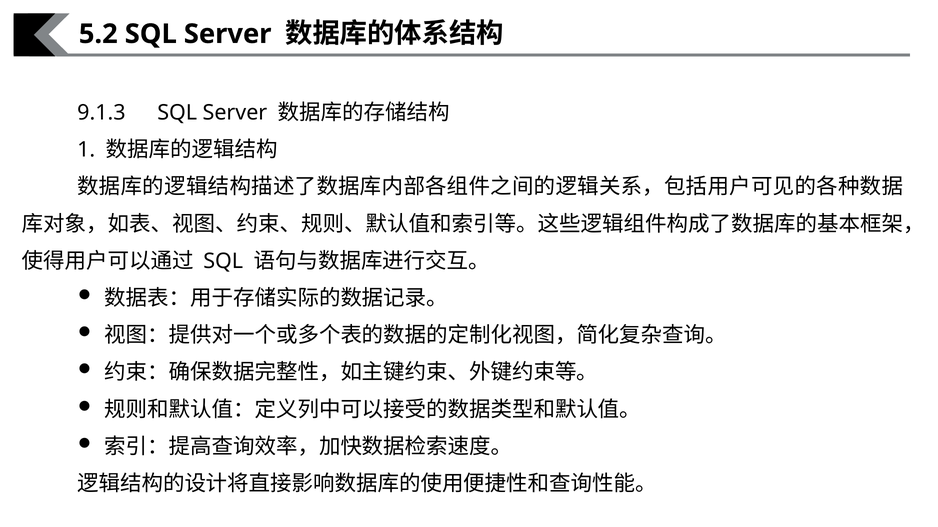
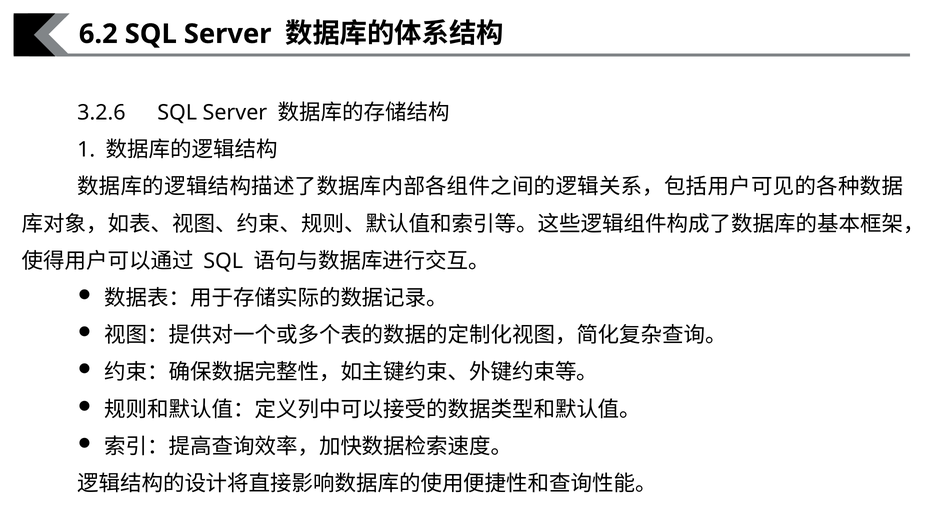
5.2: 5.2 -> 6.2 (98, 34)
9.1.3: 9.1.3 -> 3.2.6 (101, 113)
